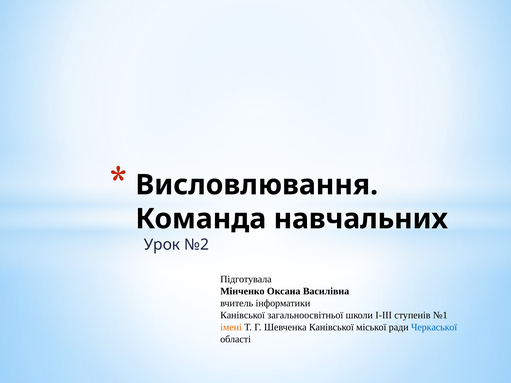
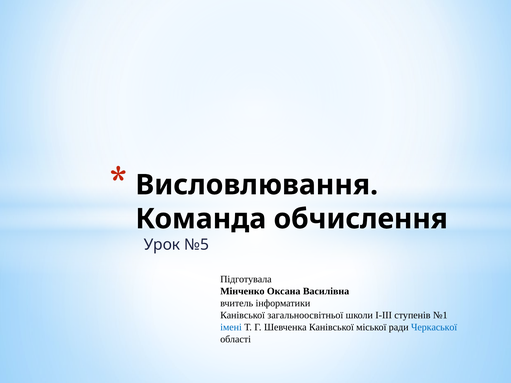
навчальних: навчальних -> обчислення (361, 219)
№2: №2 -> №5 (197, 245)
імені colour: orange -> blue (231, 327)
